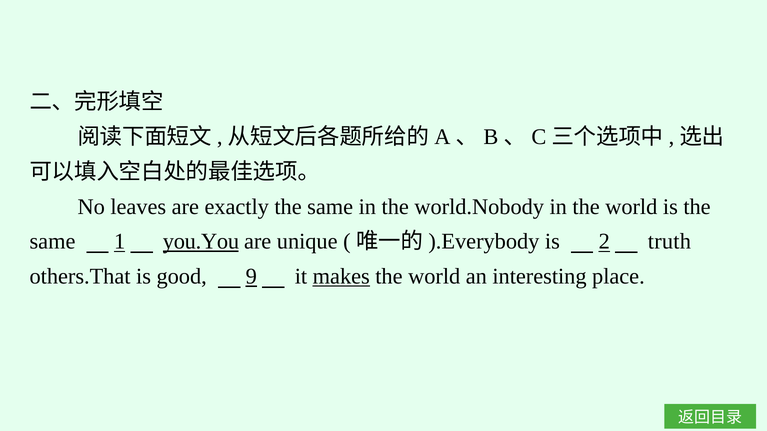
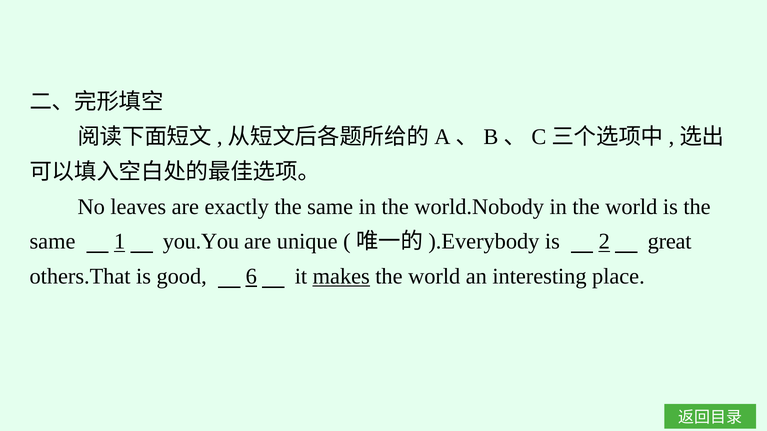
you.You underline: present -> none (201, 242)
truth: truth -> great (670, 242)
9: 9 -> 6 (251, 277)
